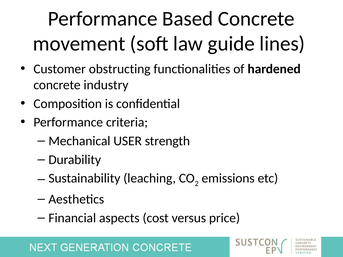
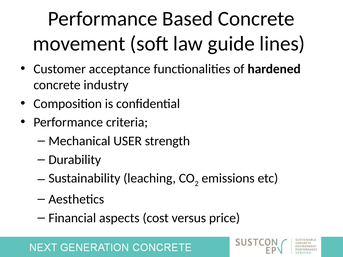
obstructing: obstructing -> acceptance (120, 69)
